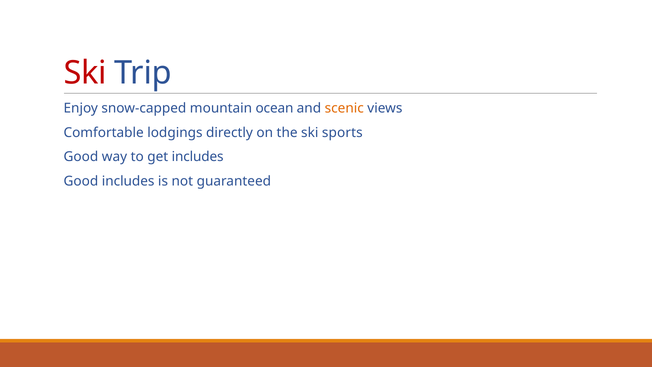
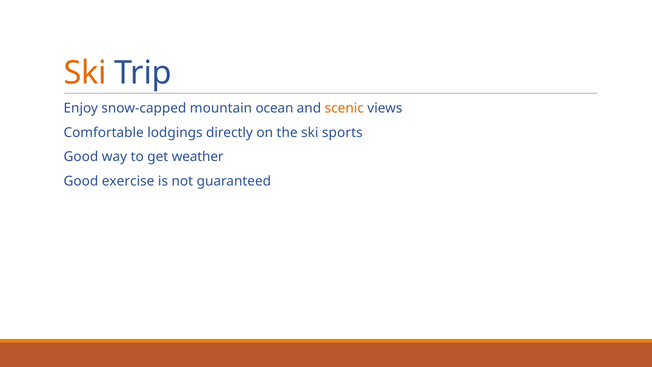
Ski colour: red -> orange (85, 73)
get includes: includes -> weather (198, 157)
Good includes: includes -> exercise (128, 181)
